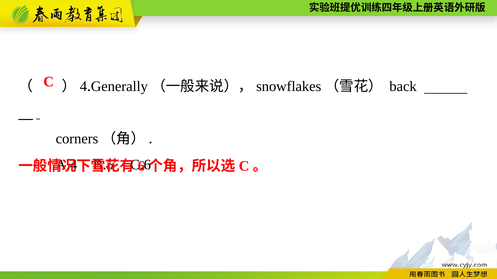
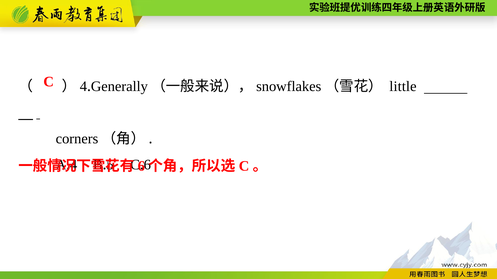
back: back -> little (403, 87)
